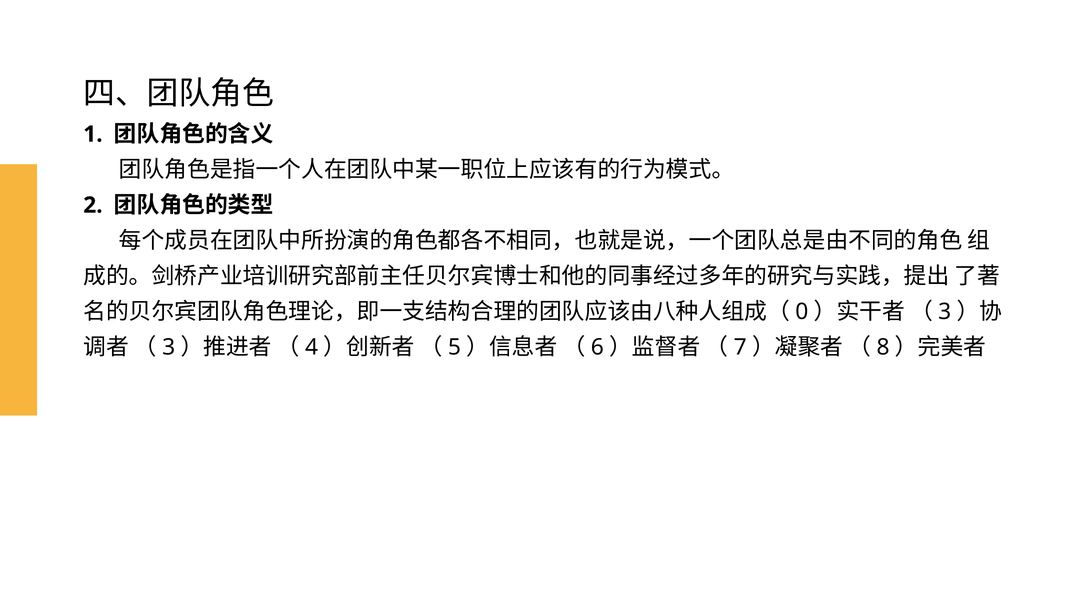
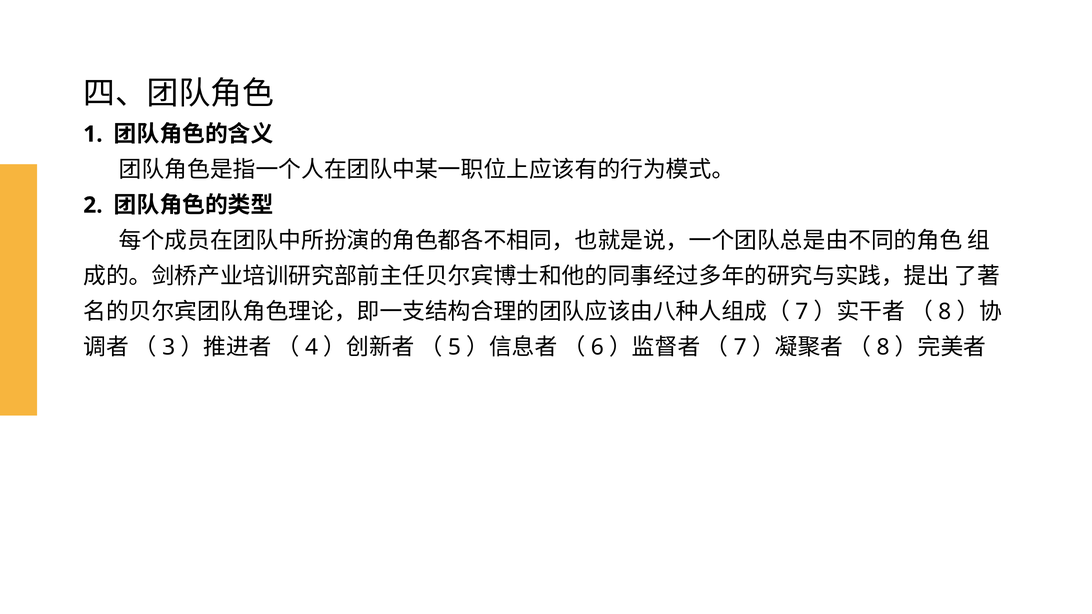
0: 0 -> 7 (802, 312)
3: 3 -> 8 (945, 312)
